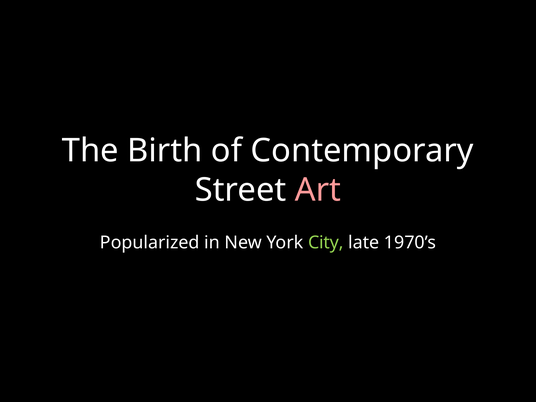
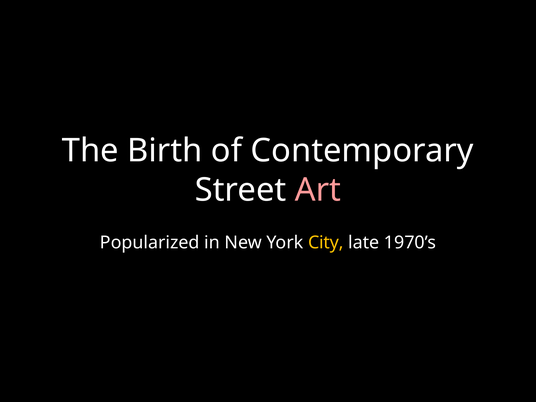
City colour: light green -> yellow (326, 242)
